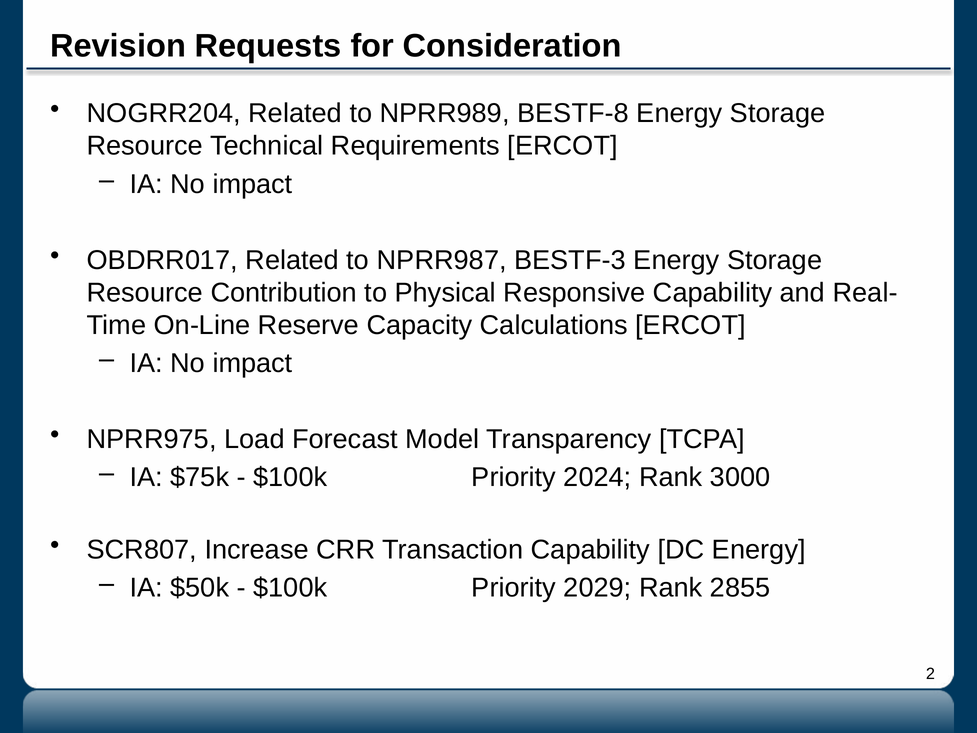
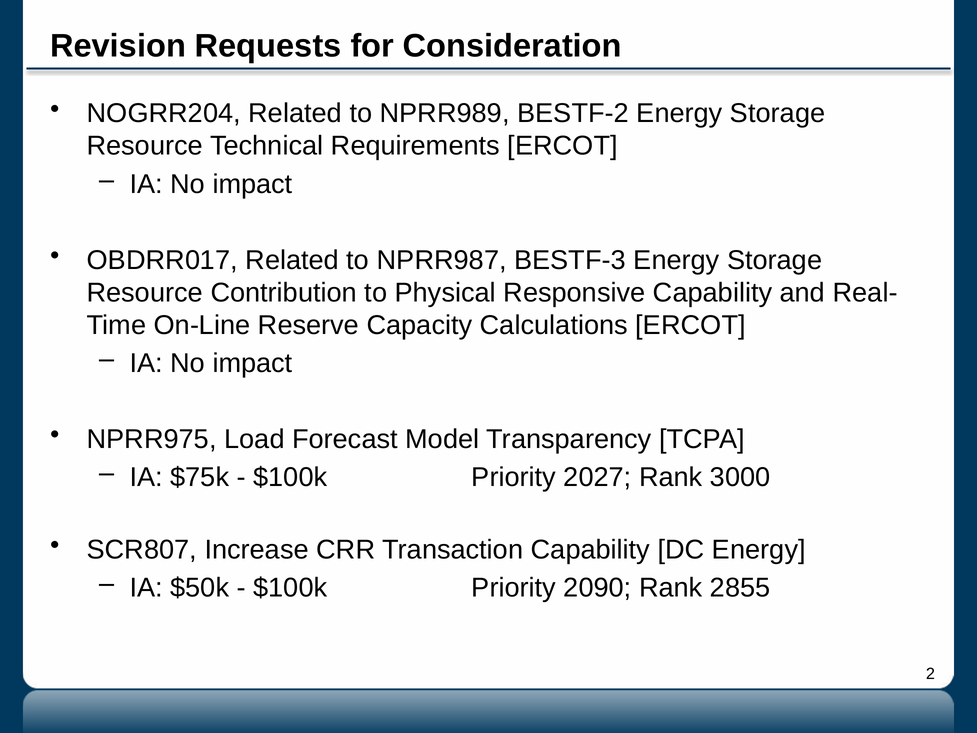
BESTF-8: BESTF-8 -> BESTF-2 (573, 113)
2024: 2024 -> 2027 (597, 477)
2029: 2029 -> 2090 (597, 587)
